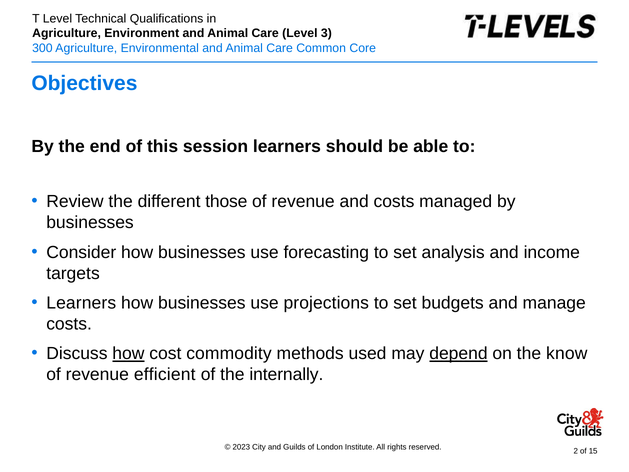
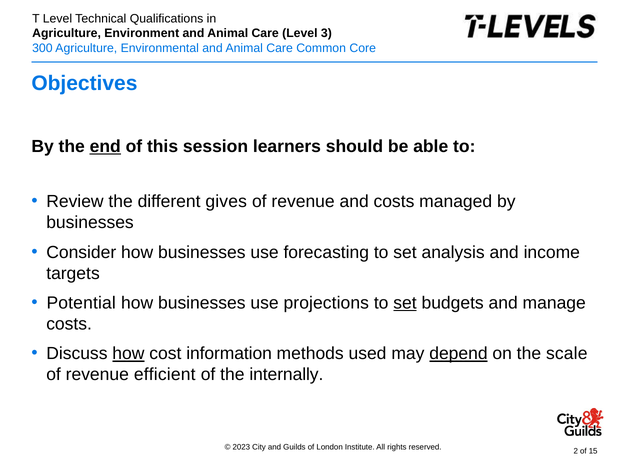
end underline: none -> present (105, 146)
those: those -> gives (226, 202)
Learners: Learners -> Potential (81, 303)
set underline: none -> present (405, 303)
commodity: commodity -> information (229, 354)
know: know -> scale (567, 354)
